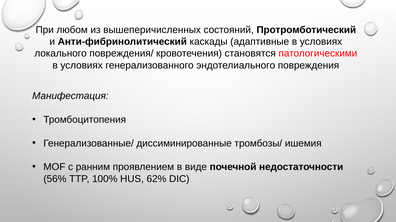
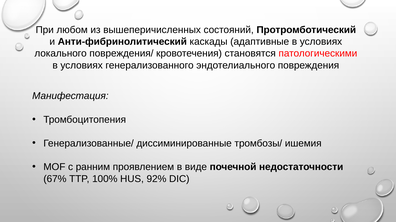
56%: 56% -> 67% (55, 179)
62%: 62% -> 92% (156, 179)
